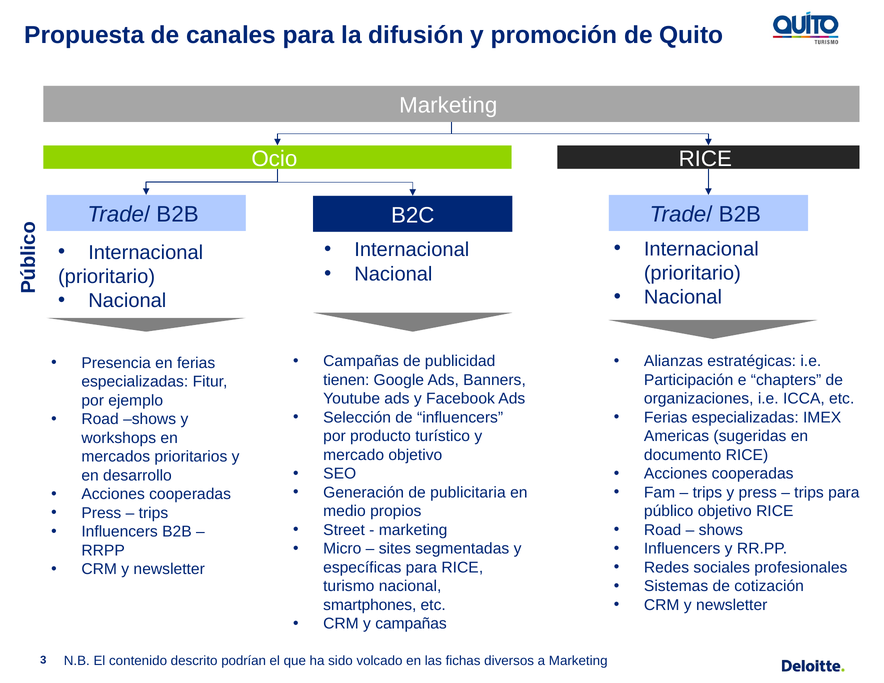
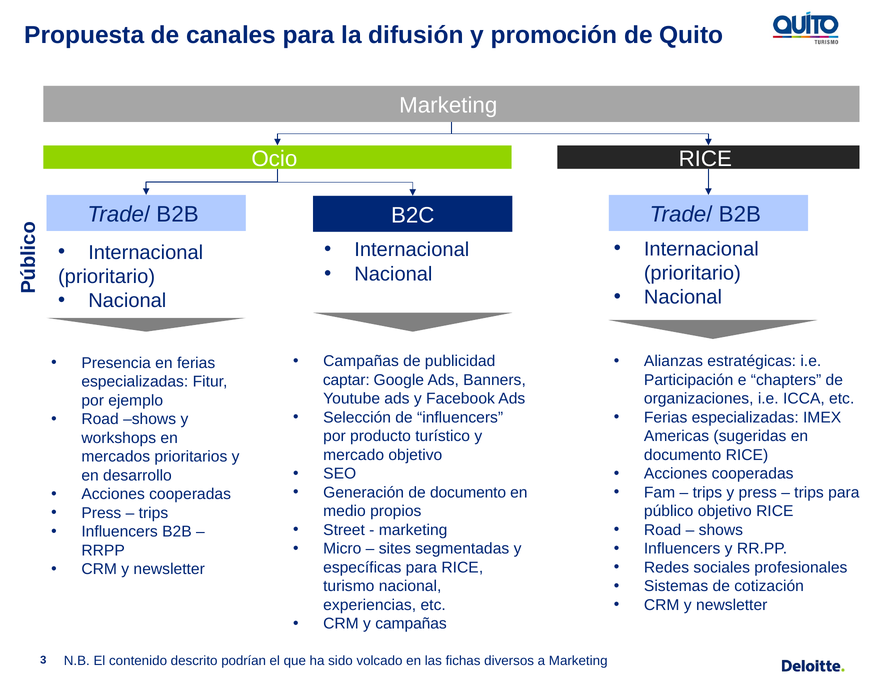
tienen: tienen -> captar (346, 380)
de publicitaria: publicitaria -> documento (468, 493)
smartphones: smartphones -> experiencias (370, 605)
